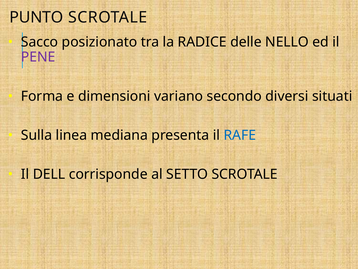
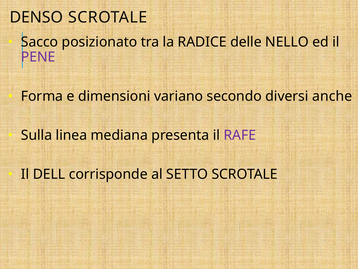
PUNTO: PUNTO -> DENSO (36, 17)
situati: situati -> anche (332, 96)
RAFE colour: blue -> purple (240, 135)
